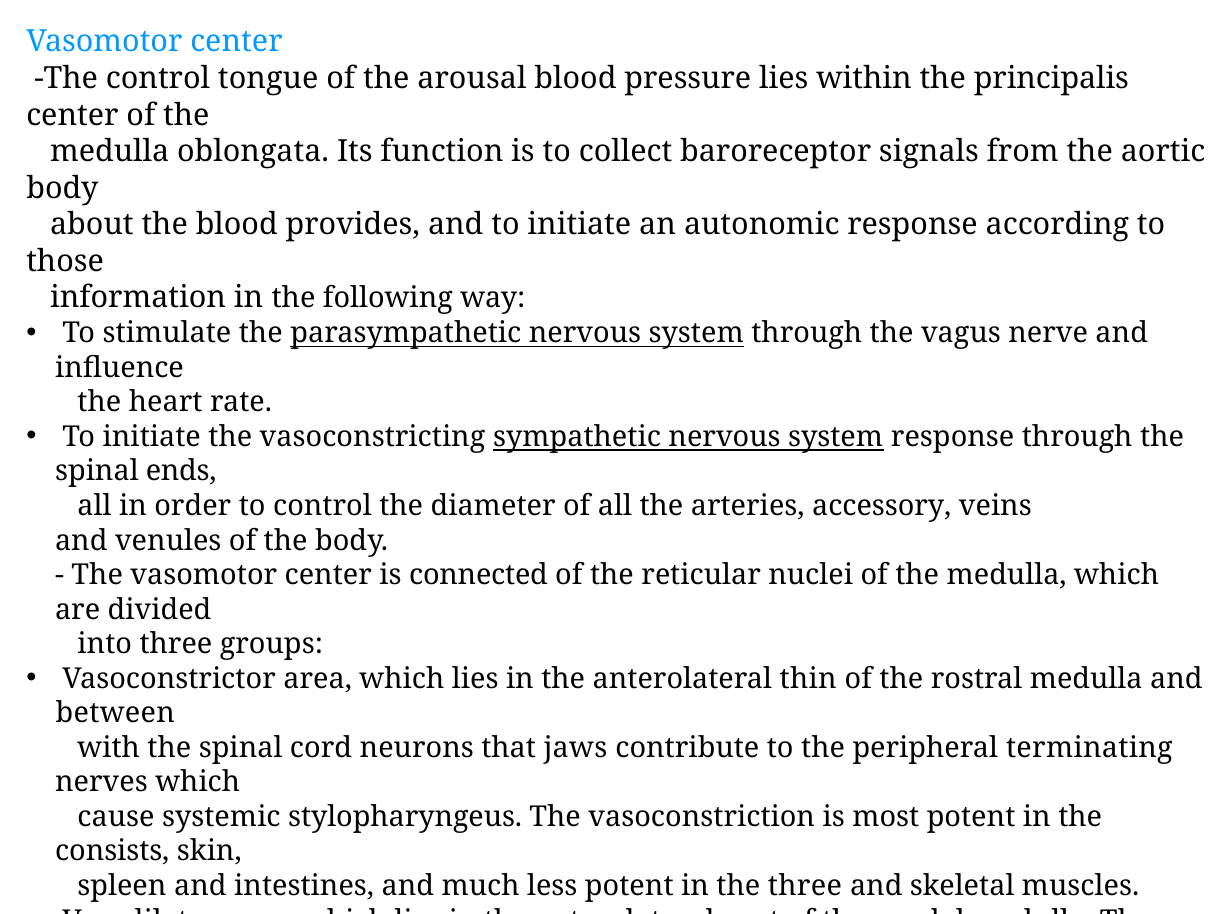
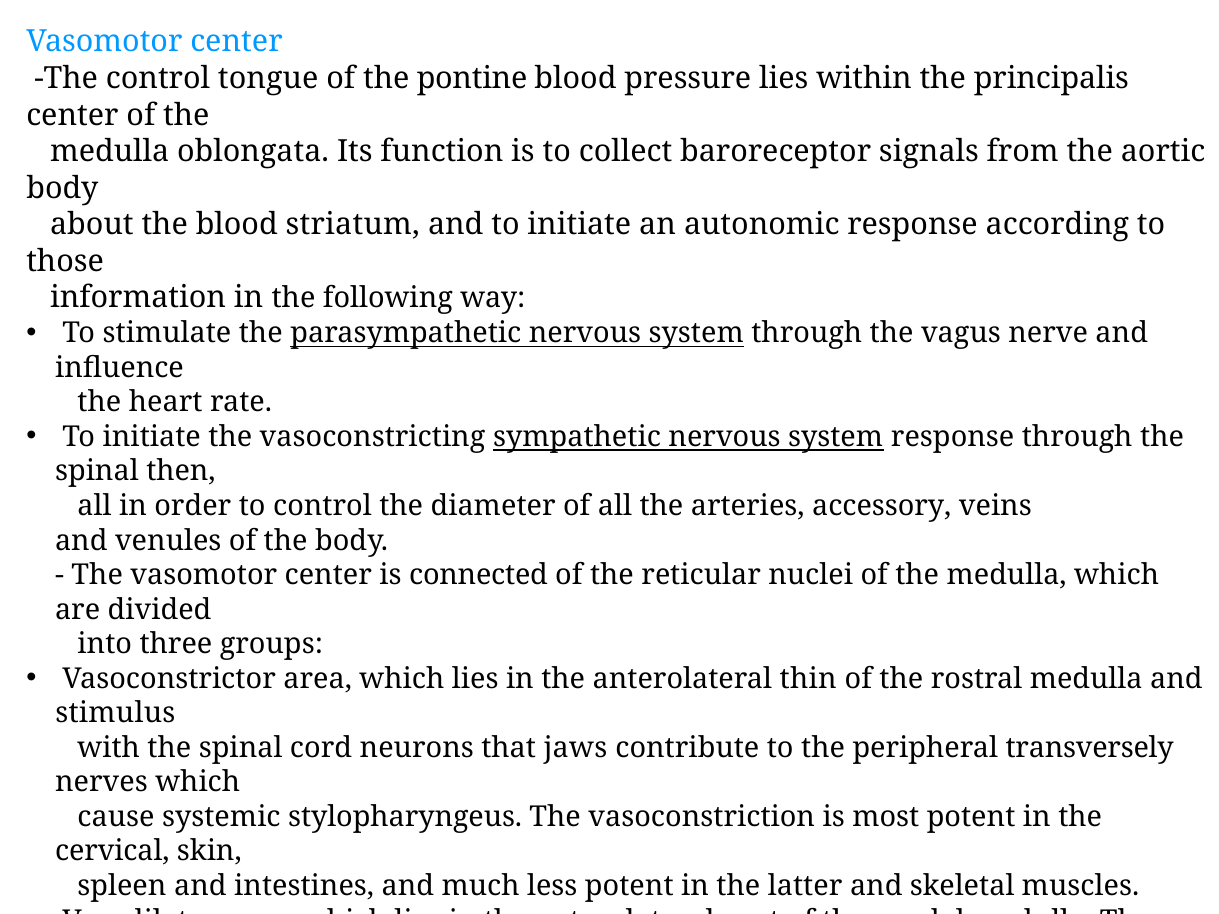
arousal: arousal -> pontine (472, 78)
provides: provides -> striatum (353, 225)
spinal ends: ends -> then (181, 472)
between: between -> stimulus (115, 713)
terminating: terminating -> transversely (1090, 748)
consists: consists -> cervical (112, 852)
the three: three -> latter (805, 886)
